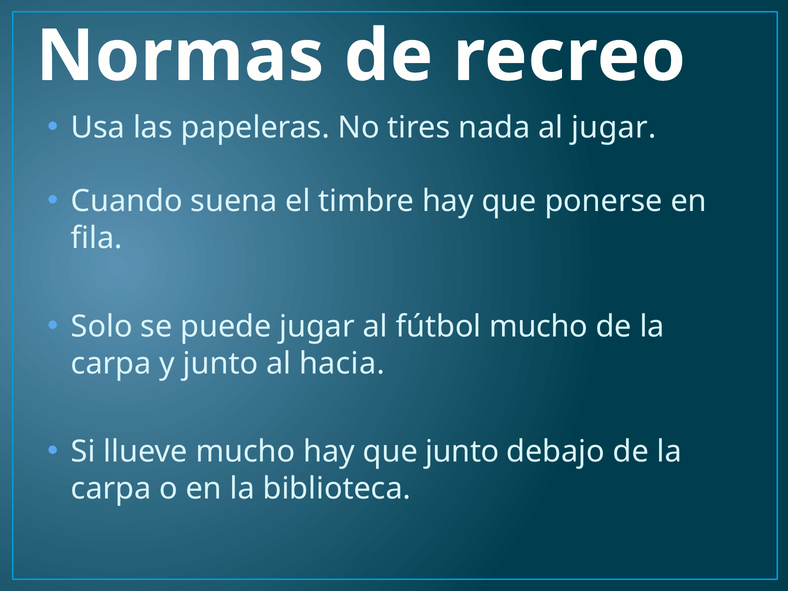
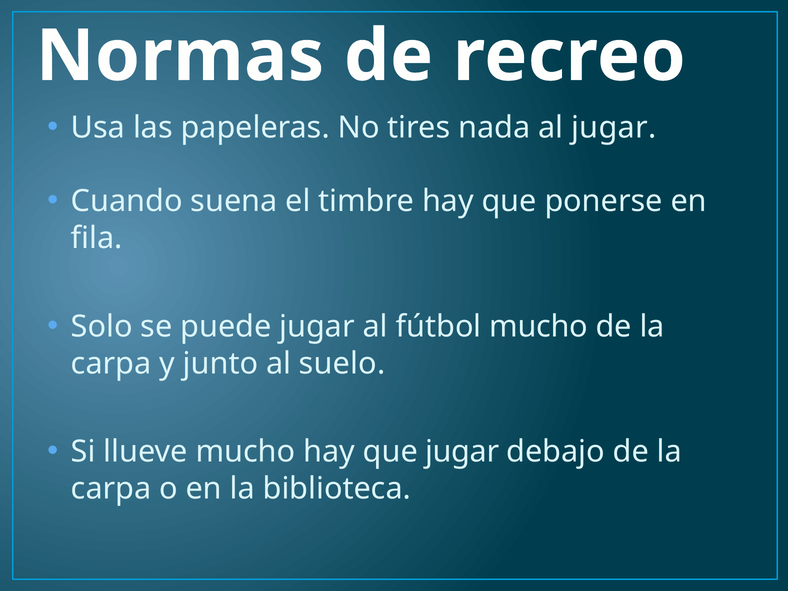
hacia: hacia -> suelo (342, 363)
que junto: junto -> jugar (462, 452)
